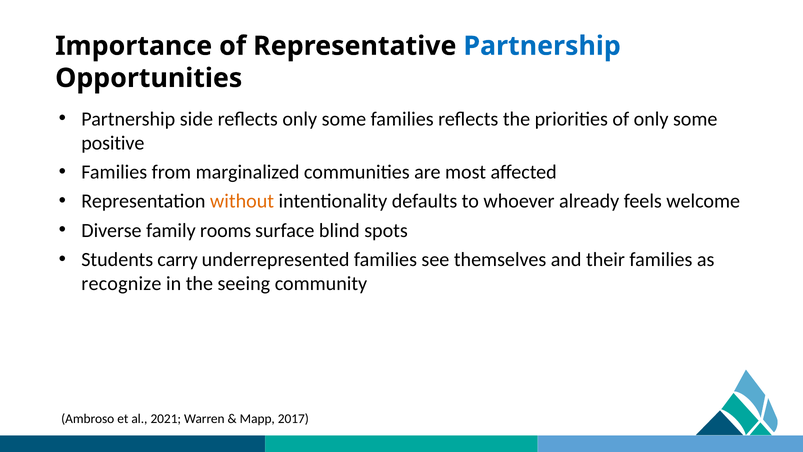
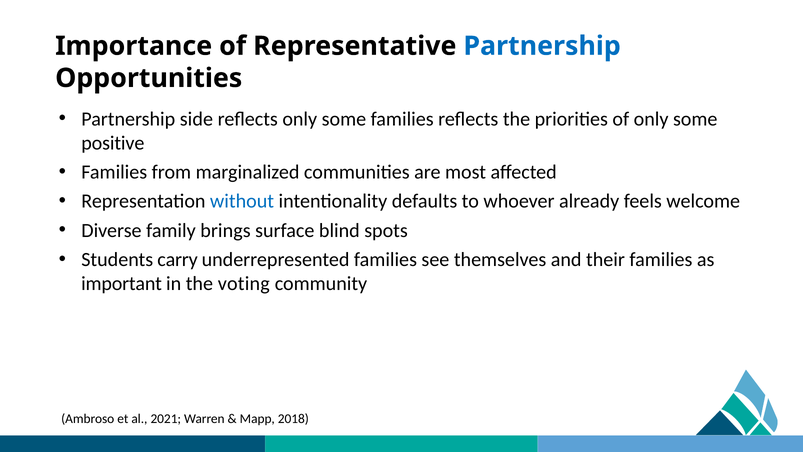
without colour: orange -> blue (242, 201)
rooms: rooms -> brings (225, 230)
recognize: recognize -> important (122, 283)
seeing: seeing -> voting (244, 283)
2017: 2017 -> 2018 (293, 419)
